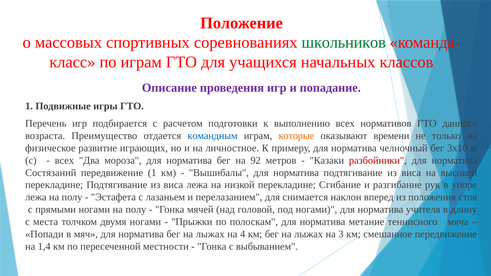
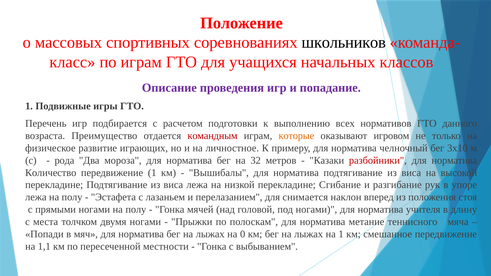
школьников colour: green -> black (344, 43)
командным colour: blue -> red (213, 136)
времени: времени -> игровом (391, 136)
всех: всех -> рода (64, 161)
92: 92 -> 32 (256, 161)
Состязаний: Состязаний -> Количество (51, 173)
4: 4 -> 0 (243, 234)
на 3: 3 -> 1 (341, 234)
1,4: 1,4 -> 1,1 (44, 246)
